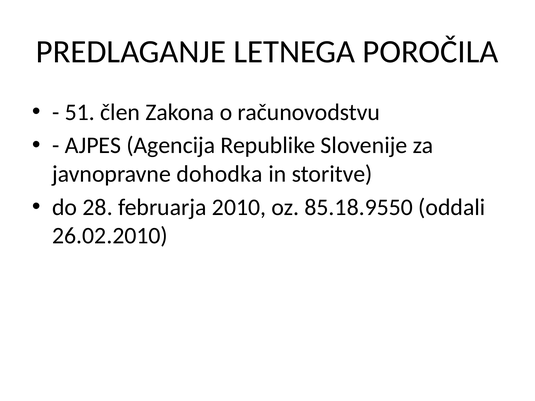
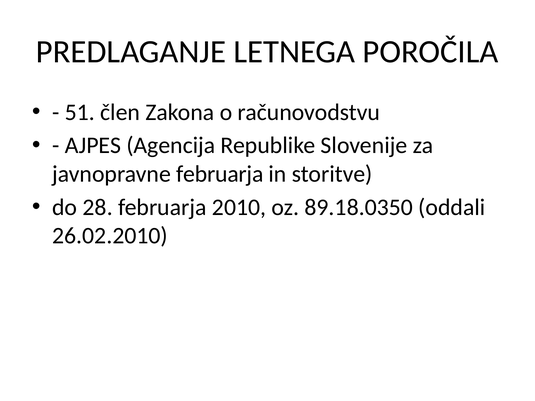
javnopravne dohodka: dohodka -> februarja (220, 174)
85.18.9550: 85.18.9550 -> 89.18.0350 (359, 207)
